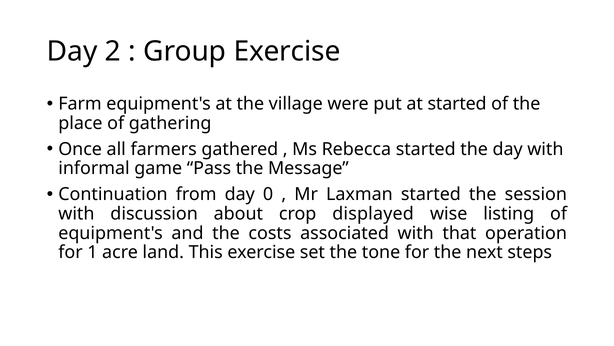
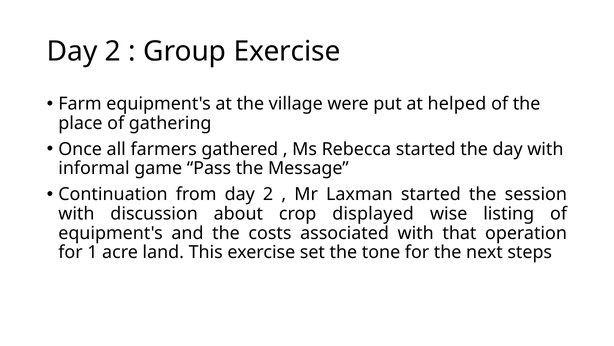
at started: started -> helped (457, 104)
from day 0: 0 -> 2 (268, 194)
